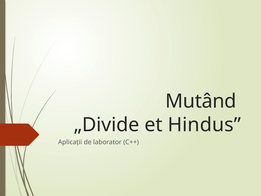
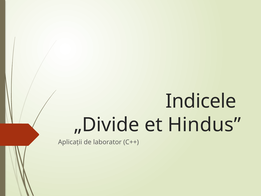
Mutând: Mutând -> Indicele (201, 101)
